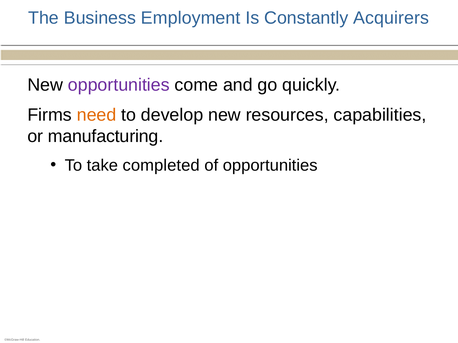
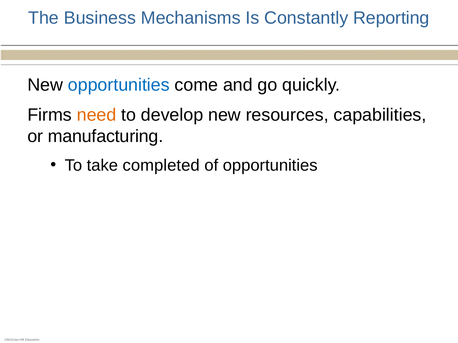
Employment: Employment -> Mechanisms (191, 18)
Acquirers: Acquirers -> Reporting (391, 18)
opportunities colour: purple -> blue (119, 85)
